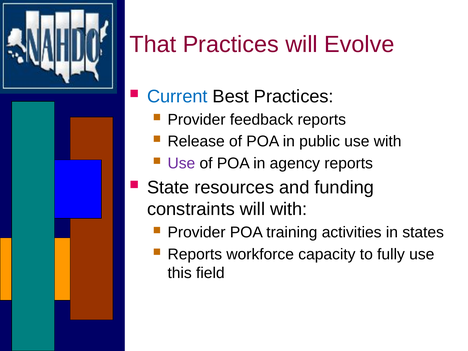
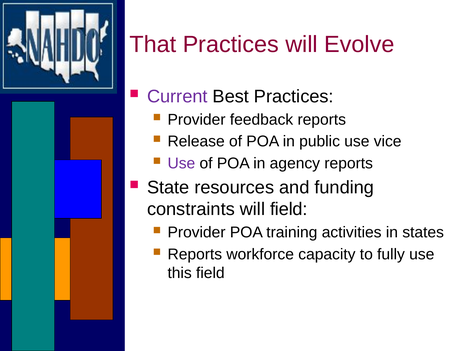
Current colour: blue -> purple (177, 96)
use with: with -> vice (388, 141)
will with: with -> field (289, 209)
